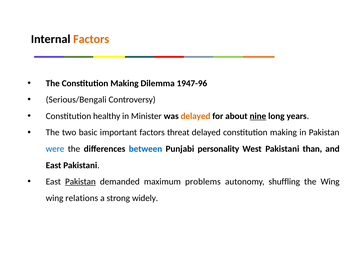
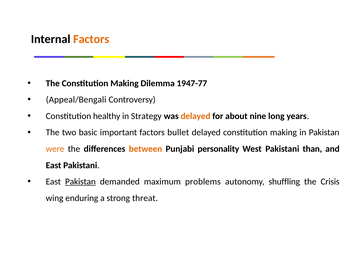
1947-96: 1947-96 -> 1947-77 (192, 83)
Serious/Bengali: Serious/Bengali -> Appeal/Bengali (76, 100)
Minister: Minister -> Strategy (146, 116)
nine underline: present -> none (258, 116)
threat: threat -> bullet (178, 132)
were colour: blue -> orange (55, 149)
between colour: blue -> orange (146, 149)
the Wing: Wing -> Crisis (330, 182)
relations: relations -> enduring (82, 198)
widely: widely -> threat (145, 198)
